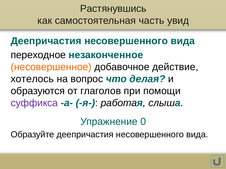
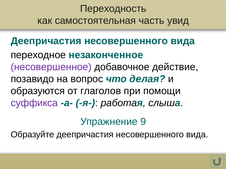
Растянувшись: Растянувшись -> Переходность (113, 9)
несовершенное colour: orange -> purple (51, 67)
хотелось: хотелось -> позавидо (32, 79)
0: 0 -> 9 (143, 122)
